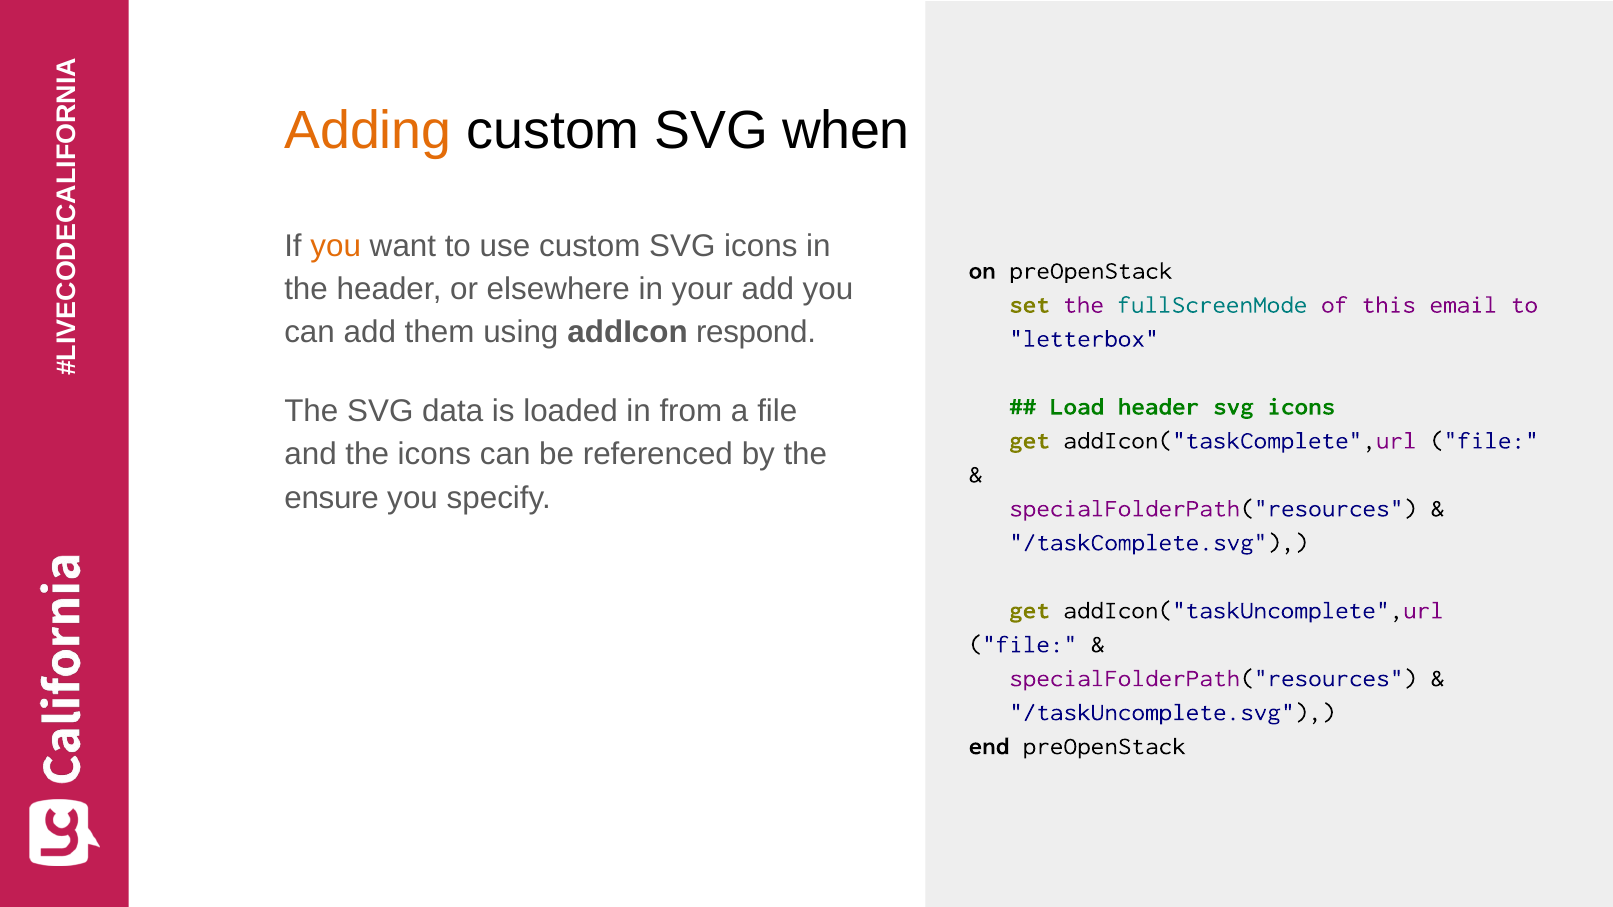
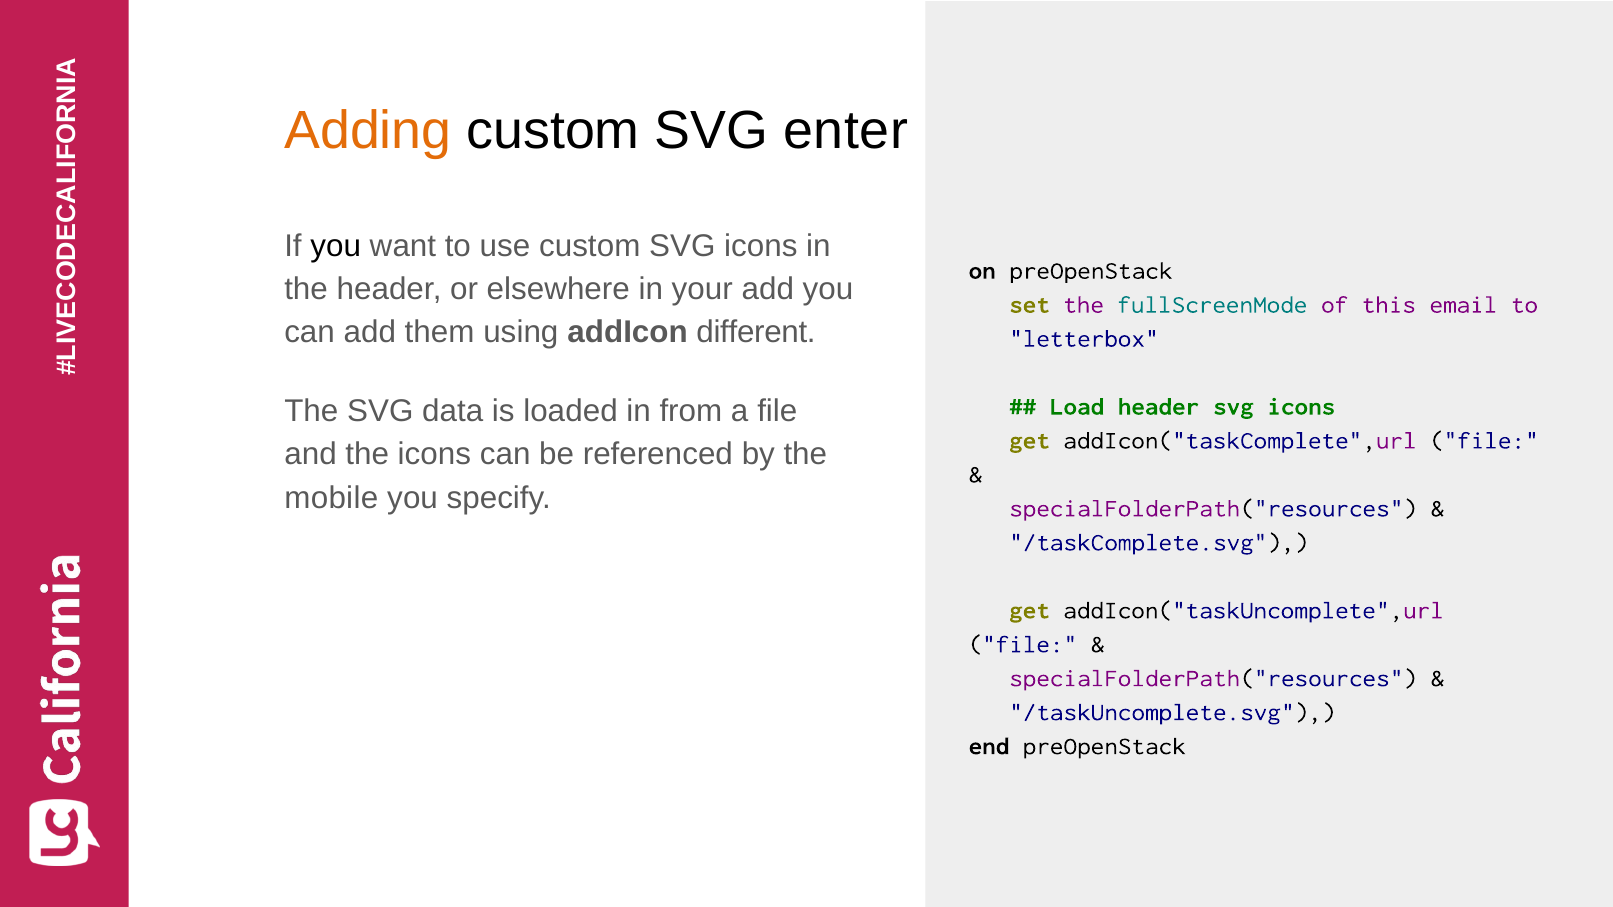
when: when -> enter (846, 131)
you colour: orange -> black (336, 246)
respond: respond -> different (756, 333)
ensure: ensure -> mobile (331, 498)
